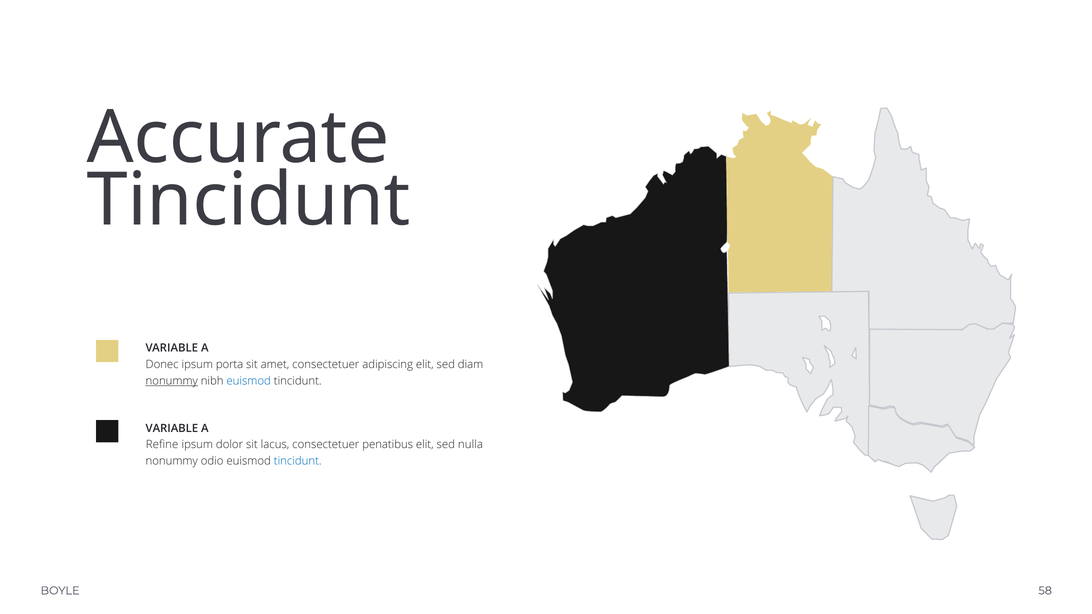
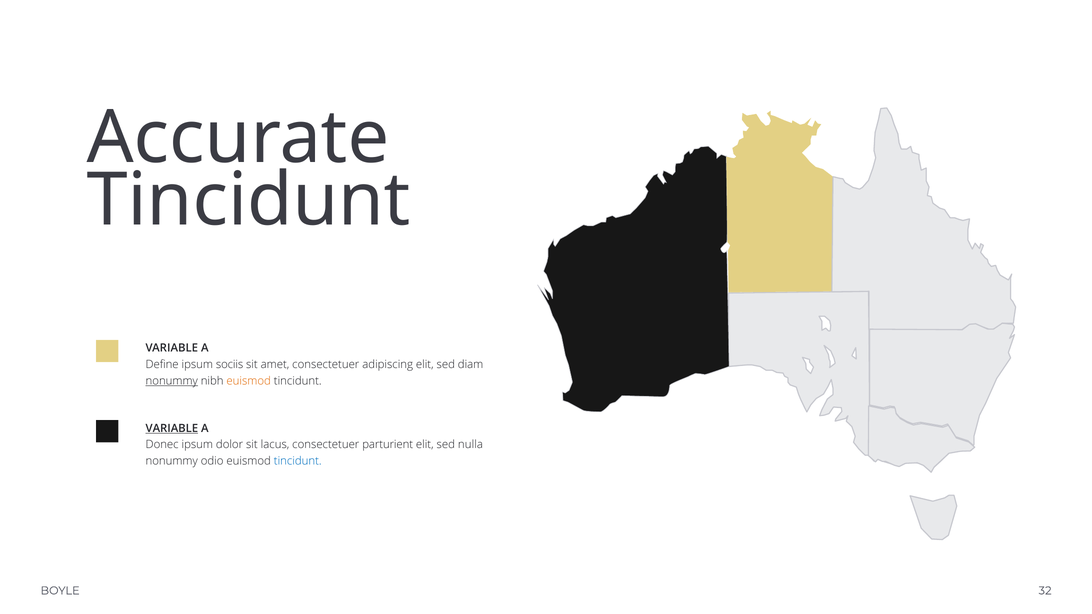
Donec: Donec -> Define (162, 365)
porta: porta -> sociis (230, 365)
euismod colour: blue -> orange (249, 381)
VARIABLE underline: none -> present (172, 428)
Refine: Refine -> Donec (162, 445)
penatibus: penatibus -> parturient (388, 445)
58: 58 -> 32 (1045, 591)
